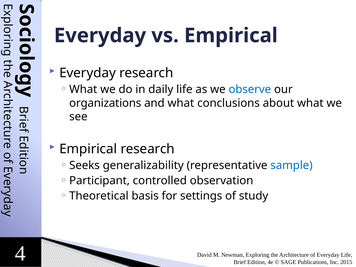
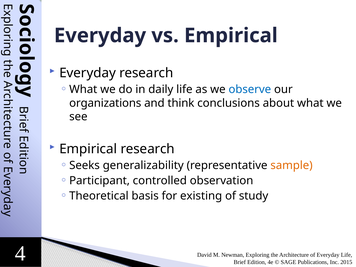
and what: what -> think (181, 103)
sample colour: blue -> orange (292, 165)
settings: settings -> existing (201, 196)
